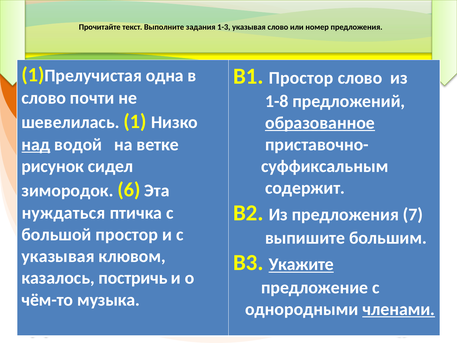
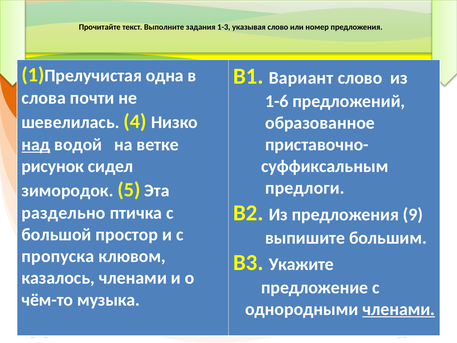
В1 Простор: Простор -> Вариант (301, 78)
слово: слово -> слова (44, 98)
1-8: 1-8 -> 1-6 (277, 101)
шевелилась 1: 1 -> 4 (135, 121)
образованное underline: present -> none (320, 123)
содержит: содержит -> предлоги (305, 188)
6: 6 -> 5 (129, 190)
7: 7 -> 9 (413, 215)
нуждаться: нуждаться -> раздельно (64, 213)
указывая: указывая -> пропуска (58, 256)
Укажите underline: present -> none (301, 264)
казалось постричь: постричь -> членами (133, 278)
